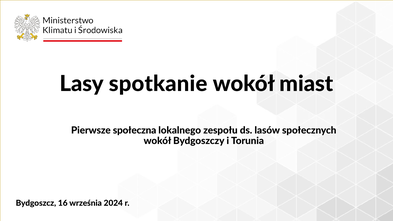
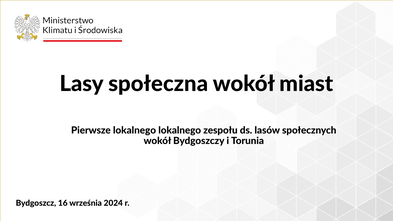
spotkanie: spotkanie -> społeczna (158, 84)
Pierwsze społeczna: społeczna -> lokalnego (135, 130)
